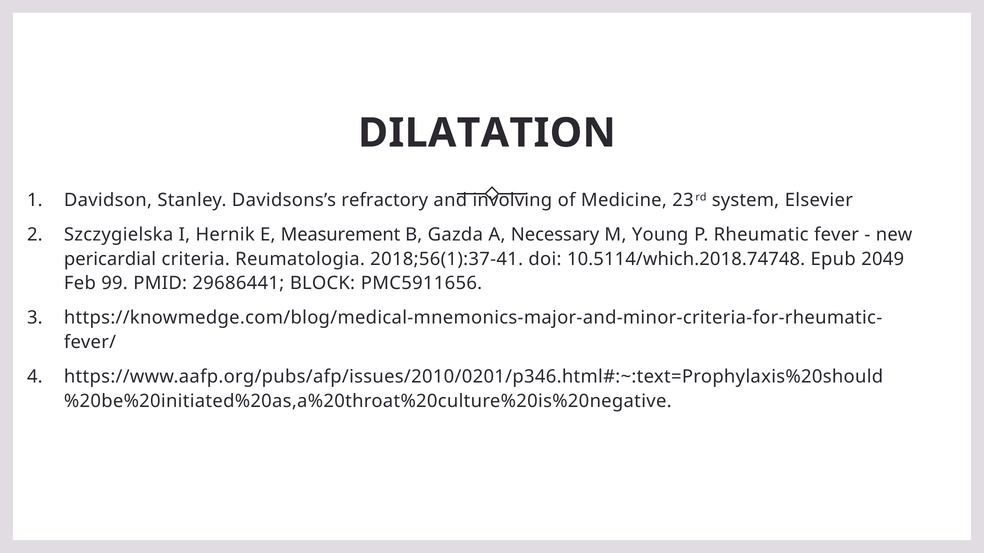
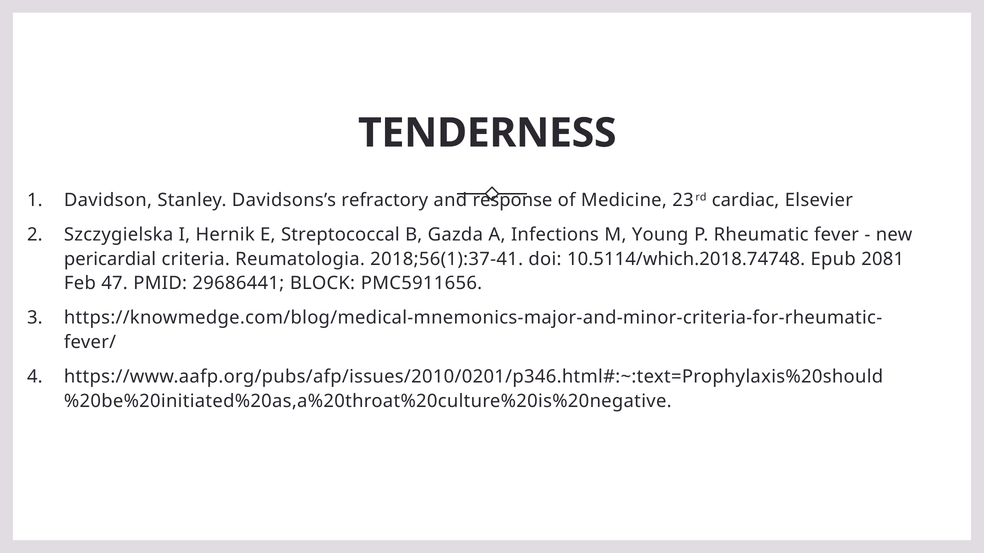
DILATATION: DILATATION -> TENDERNESS (487, 133)
involving: involving -> response (512, 200)
system: system -> cardiac (746, 200)
Measurement: Measurement -> Streptococcal (340, 235)
Necessary: Necessary -> Infections (555, 235)
2049: 2049 -> 2081 (883, 259)
99: 99 -> 47 (114, 284)
